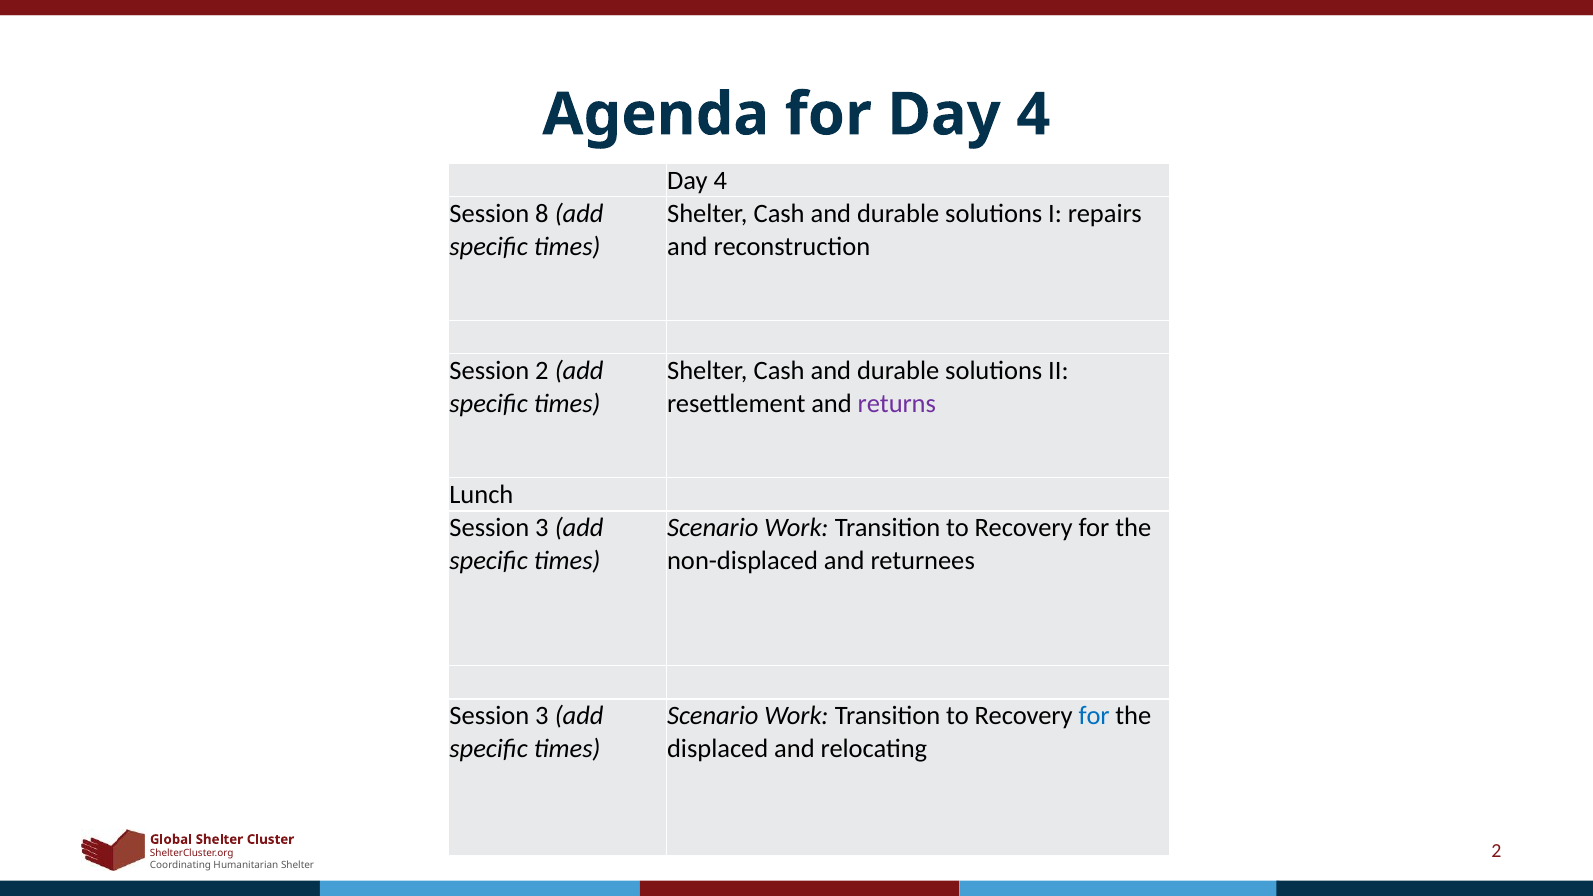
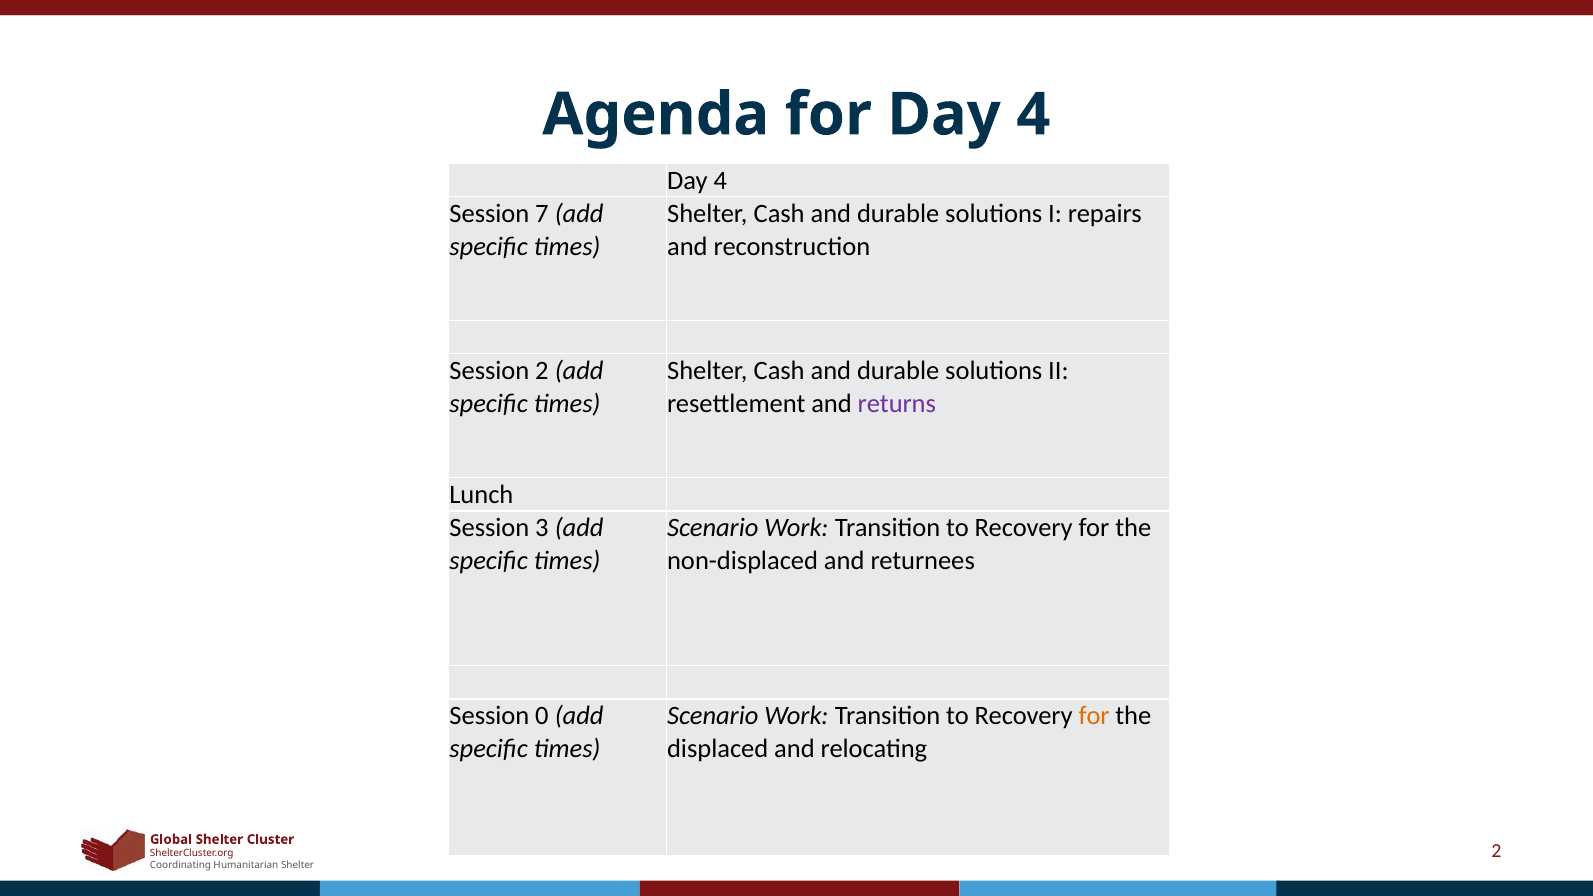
8: 8 -> 7 (542, 214)
3: 3 -> 0 (542, 716)
for colour: blue -> orange (1094, 716)
